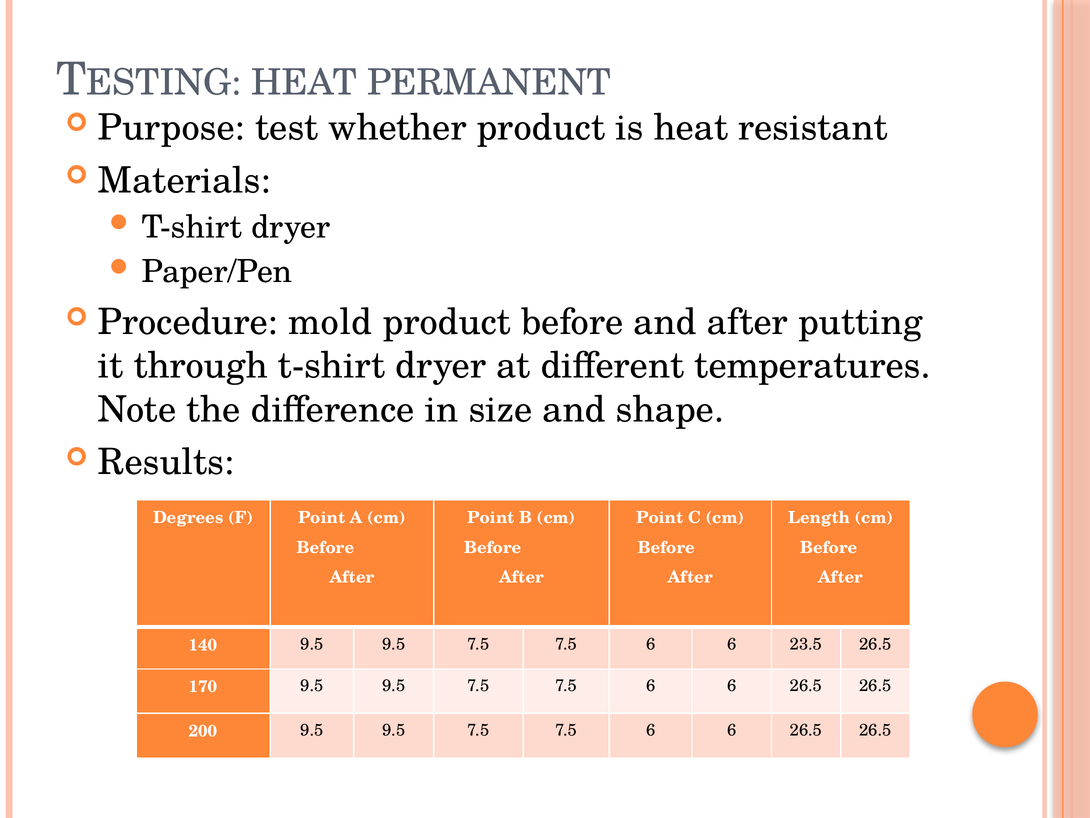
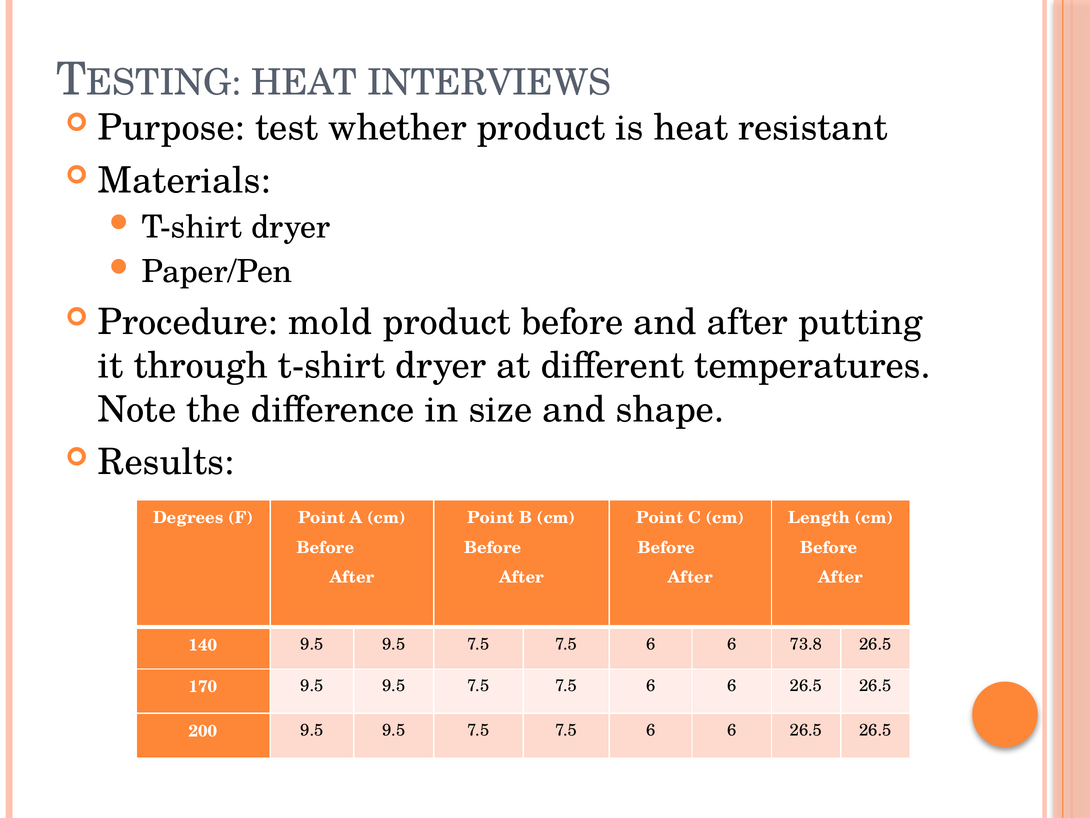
PERMANENT: PERMANENT -> INTERVIEWS (489, 83)
23.5: 23.5 -> 73.8 (806, 644)
